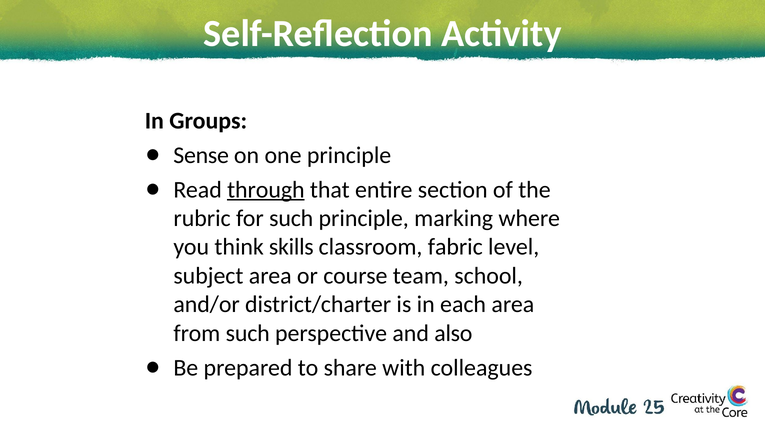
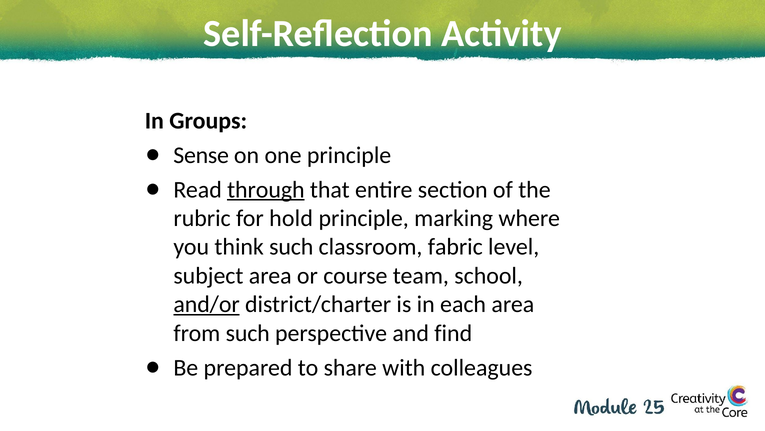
for such: such -> hold (291, 218)
think skills: skills -> such (291, 247)
and/or underline: none -> present (207, 304)
also: also -> find (453, 333)
